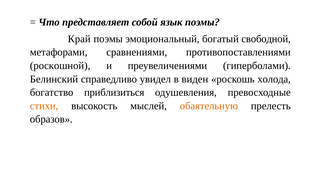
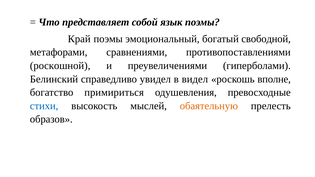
виден: виден -> видел (195, 79)
холода: холода -> вполне (274, 79)
приблизиться: приблизиться -> примириться (114, 93)
стихи colour: orange -> blue (44, 106)
